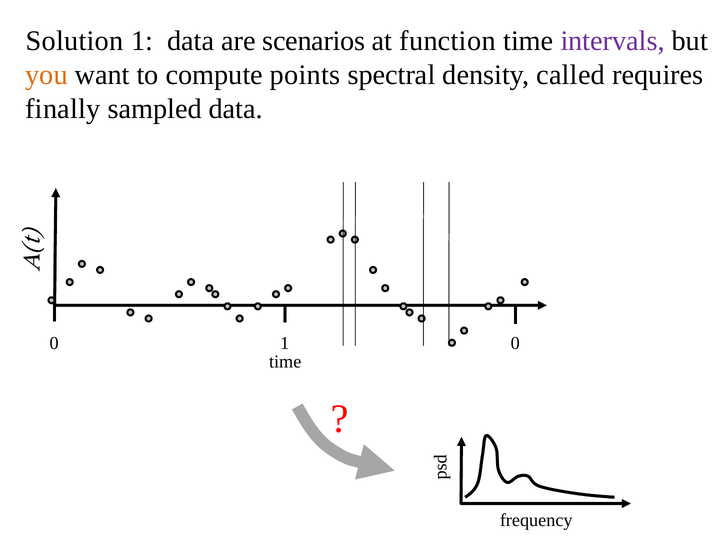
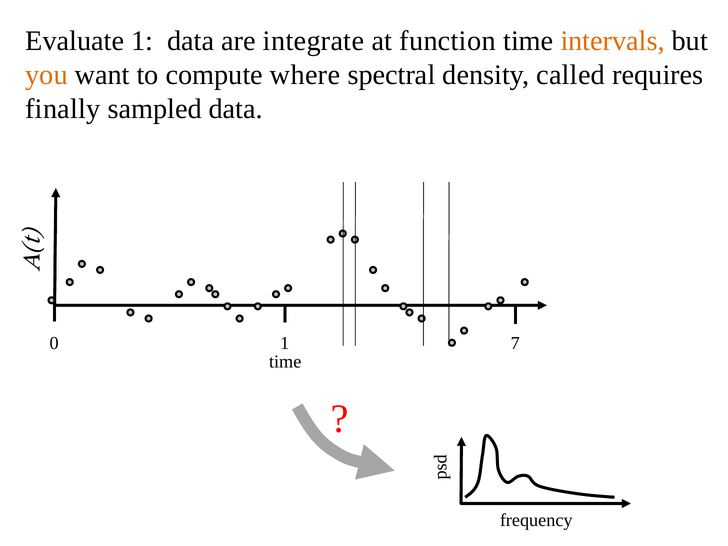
Solution: Solution -> Evaluate (75, 41)
scenarios: scenarios -> integrate (314, 41)
intervals colour: purple -> orange (613, 41)
points: points -> where (305, 75)
1 0: 0 -> 7 (515, 343)
